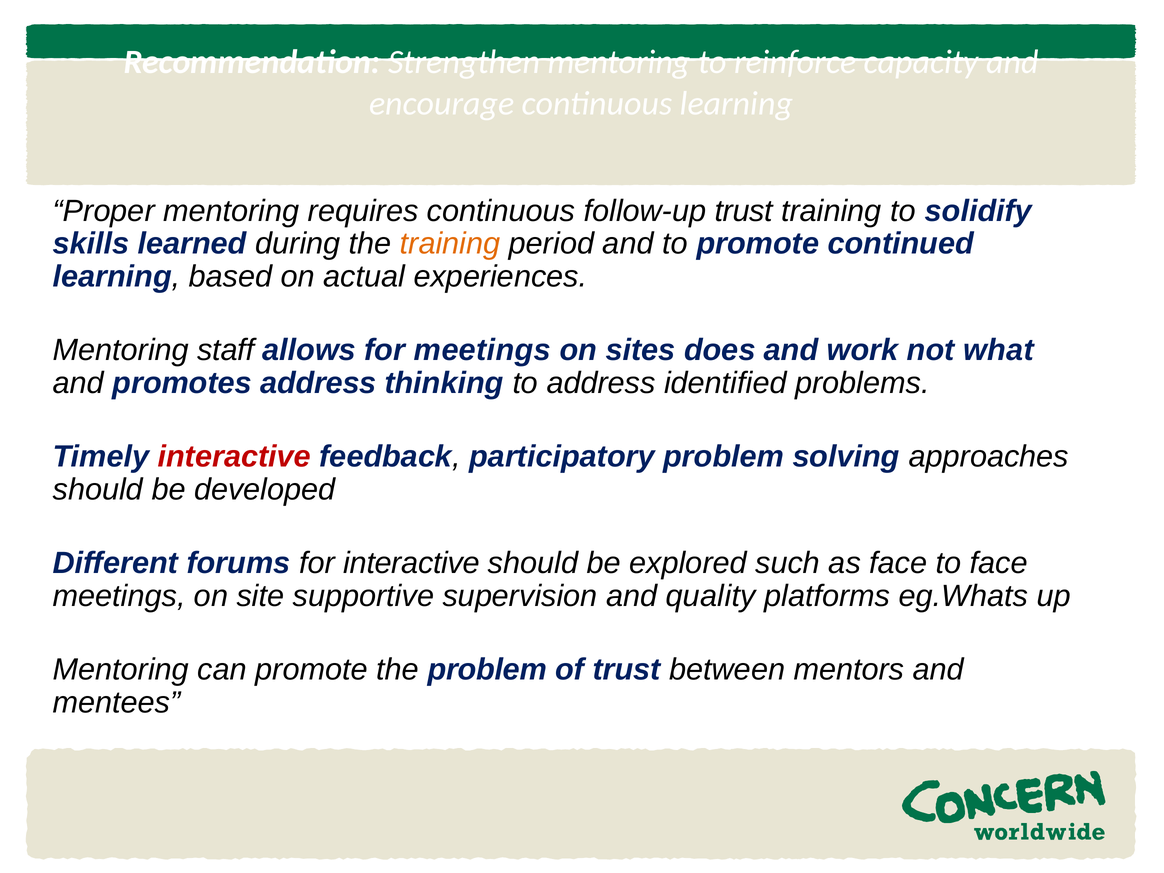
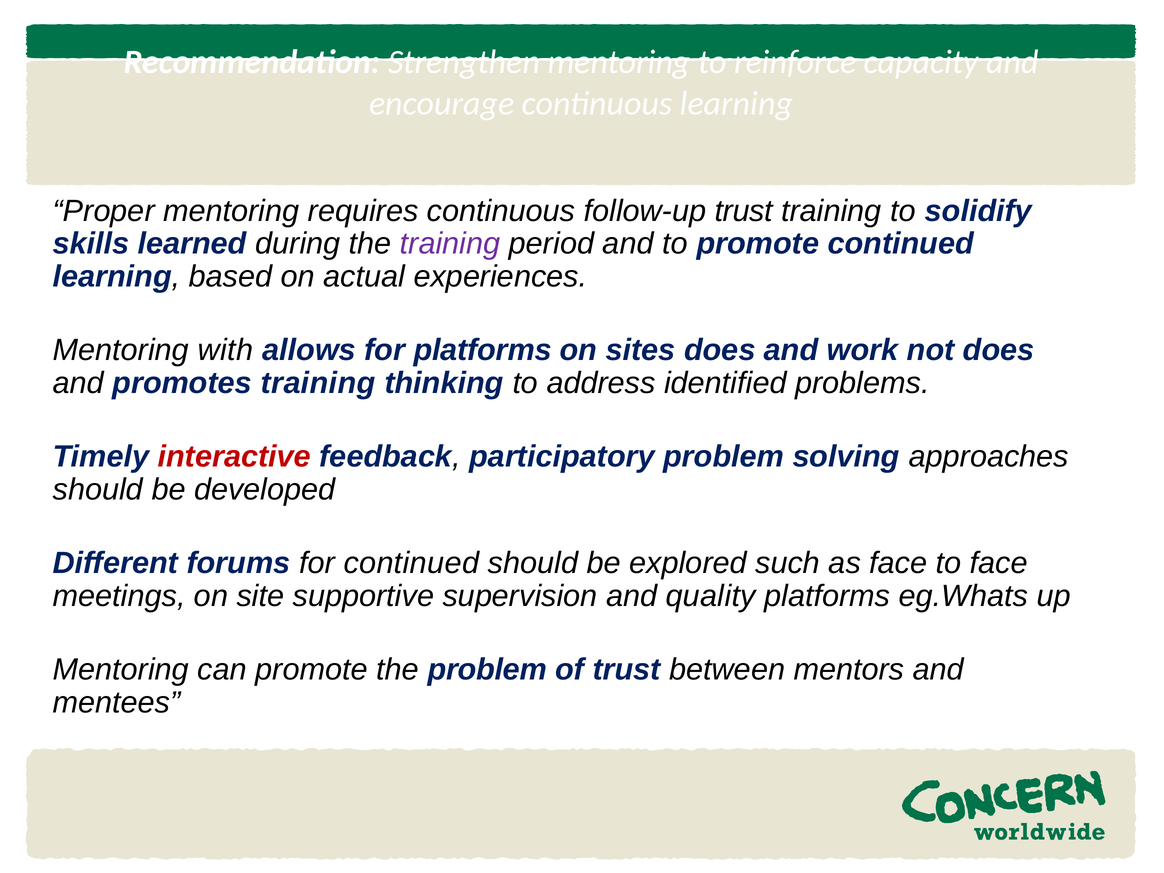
training colour: orange -> purple (450, 244)
staff: staff -> with (225, 350)
for meetings: meetings -> platforms (483, 350)
not what: what -> does (999, 350)
promotes address: address -> training (318, 383)
for interactive: interactive -> continued (411, 563)
